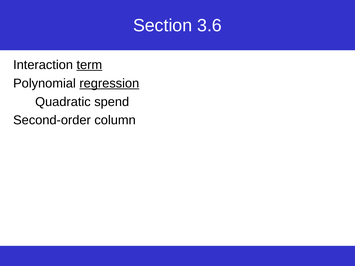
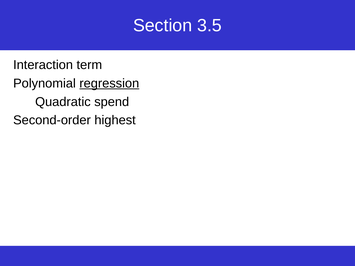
3.6: 3.6 -> 3.5 (209, 25)
term underline: present -> none (89, 65)
column: column -> highest (115, 120)
